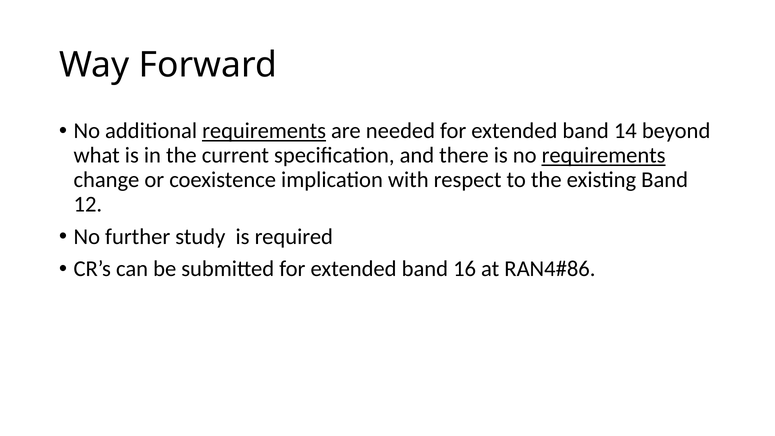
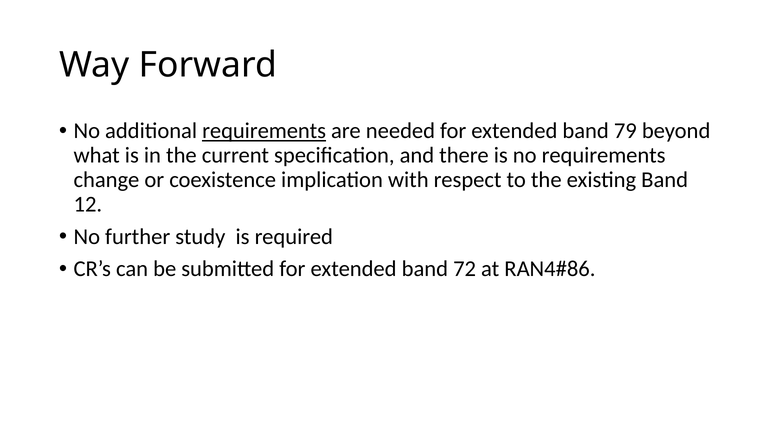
14: 14 -> 79 (625, 131)
requirements underline: present -> none (604, 155)
16: 16 -> 72 (465, 269)
